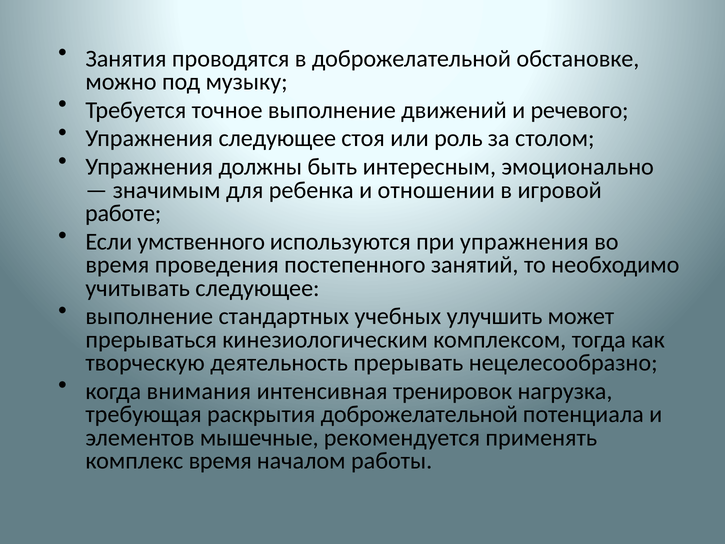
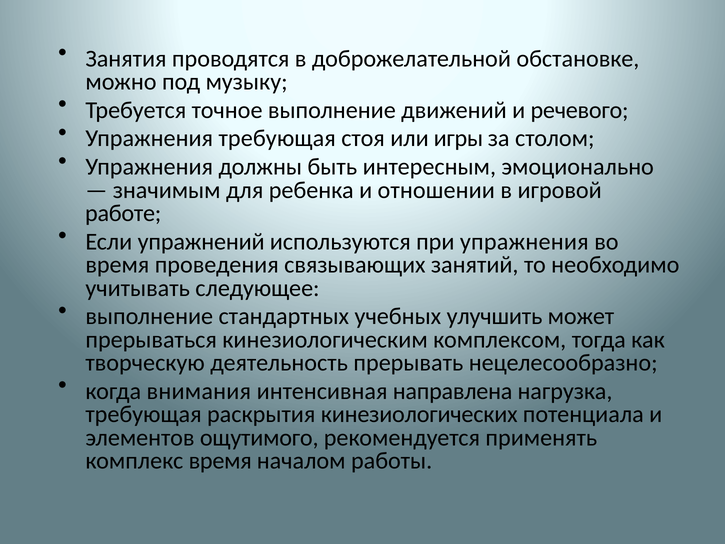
Упражнения следующее: следующее -> требующая (277, 138)
роль: роль -> игры (458, 138)
умственного: умственного -> упражнений (201, 241)
постепенного: постепенного -> связывающих (355, 265)
тренировок: тренировок -> направлена (453, 391)
раскрытия доброжелательной: доброжелательной -> кинезиологических (419, 414)
мышечные: мышечные -> ощутимого (259, 437)
